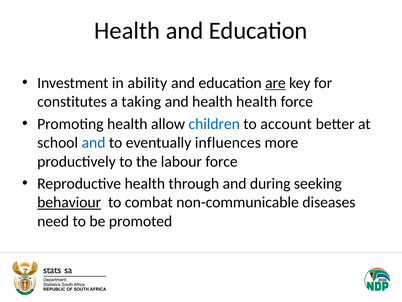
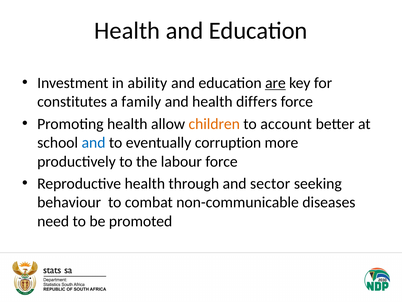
taking: taking -> family (141, 102)
health health: health -> differs (257, 102)
children colour: blue -> orange (214, 124)
influences: influences -> corruption (228, 142)
during: during -> sector (270, 183)
behaviour underline: present -> none (69, 202)
